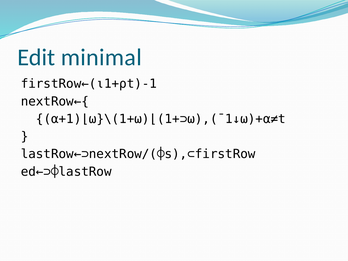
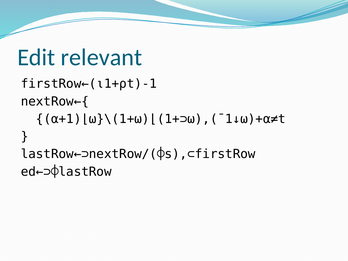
minimal: minimal -> relevant (101, 57)
